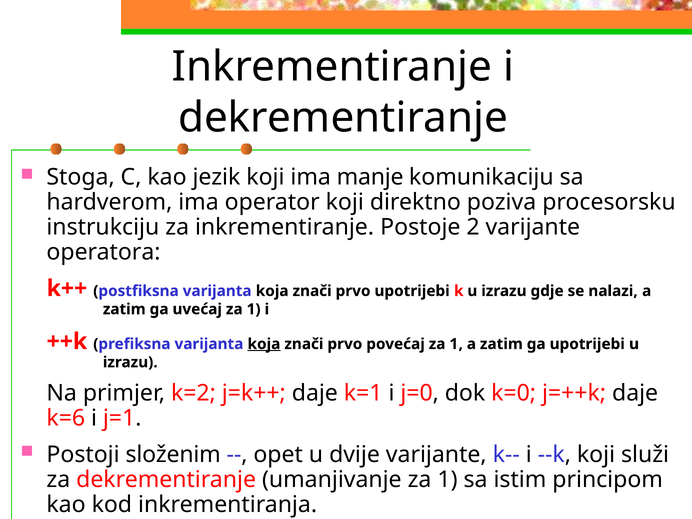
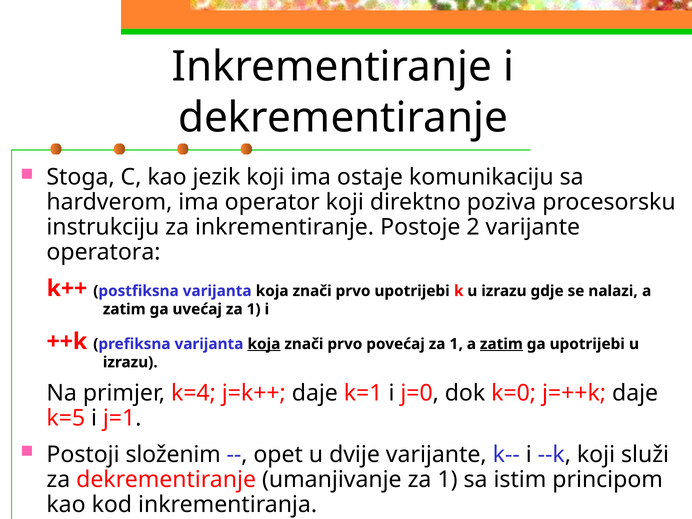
manje: manje -> ostaje (370, 177)
zatim underline: none -> present (501, 344)
k=2: k=2 -> k=4 (193, 393)
k=6: k=6 -> k=5 (66, 418)
